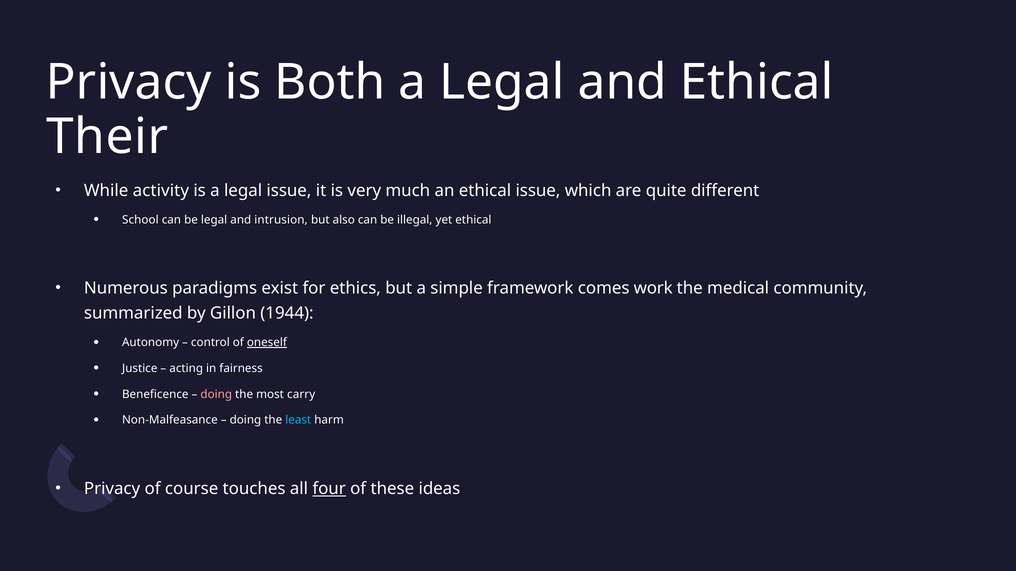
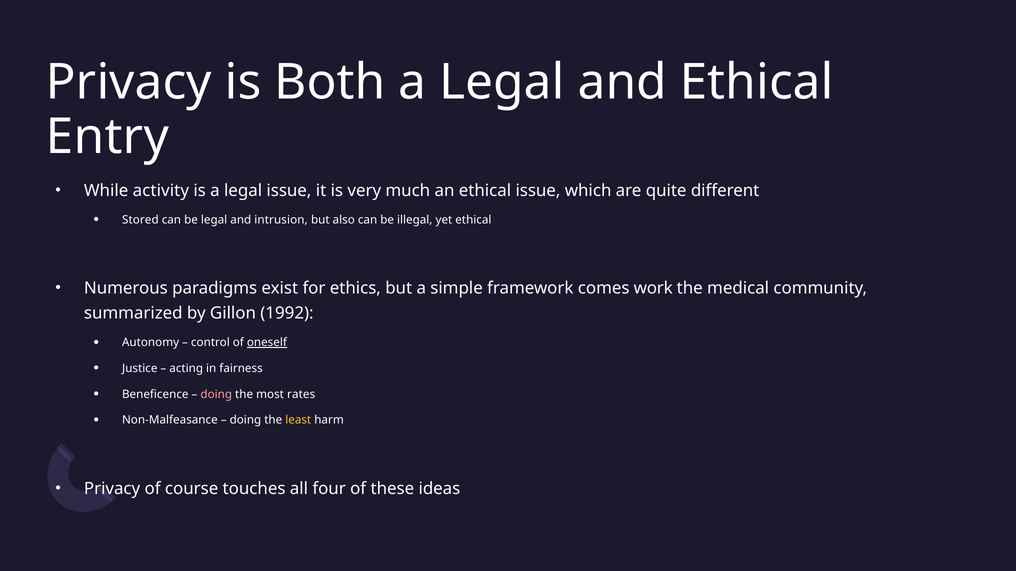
Their: Their -> Entry (107, 137)
School: School -> Stored (140, 220)
1944: 1944 -> 1992 (287, 314)
carry: carry -> rates (301, 395)
least colour: light blue -> yellow (298, 421)
four underline: present -> none (329, 489)
